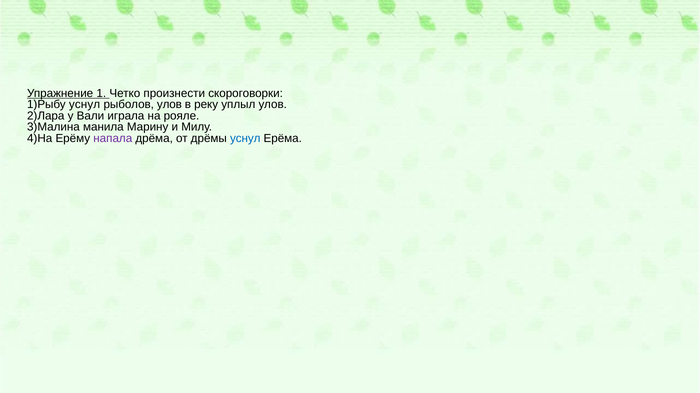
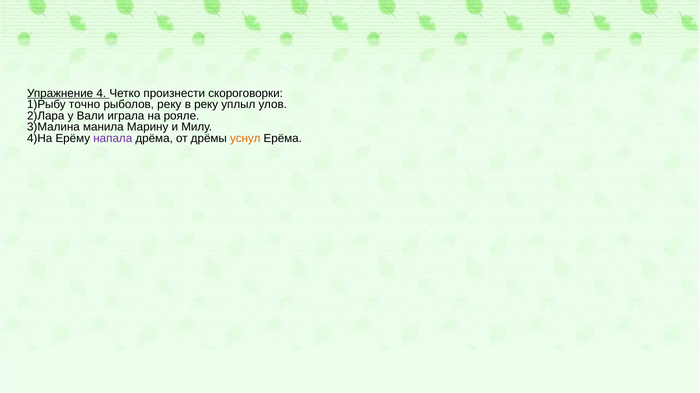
1: 1 -> 4 (101, 93)
1)Рыбу уснул: уснул -> точно (85, 105)
рыболов улов: улов -> реку (169, 105)
уснул colour: blue -> orange (245, 139)
